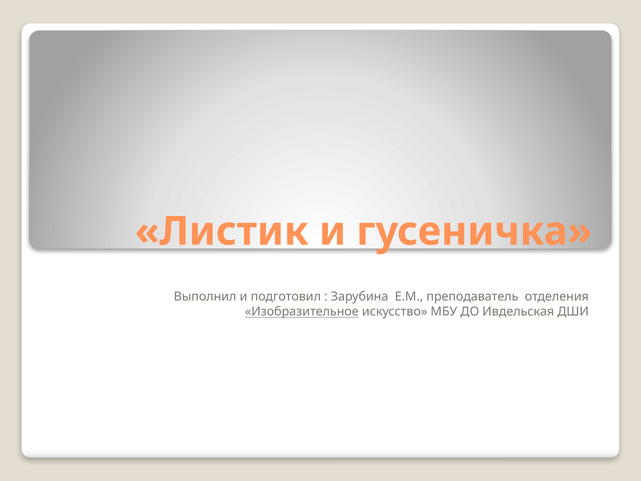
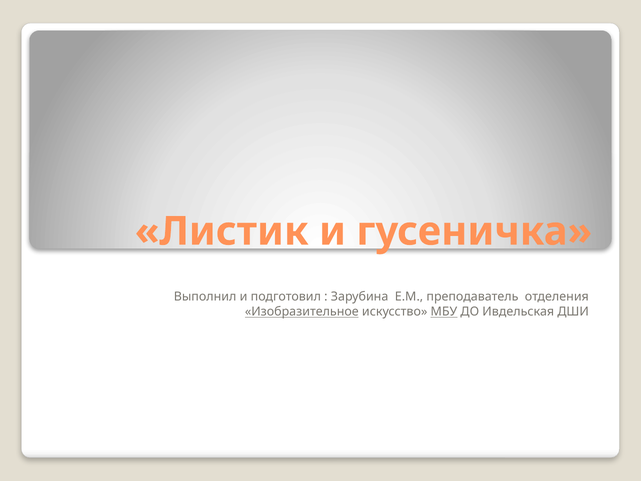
МБУ underline: none -> present (444, 312)
